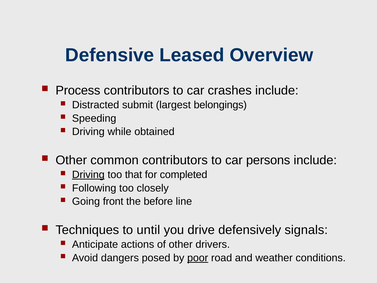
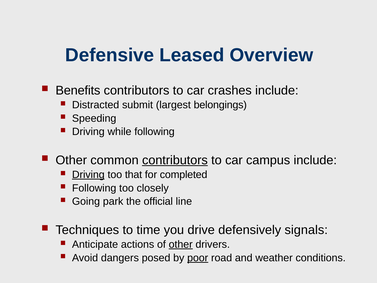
Process: Process -> Benefits (78, 90)
while obtained: obtained -> following (154, 132)
contributors underline: none -> present (175, 160)
persons: persons -> campus (268, 160)
front: front -> park (113, 201)
before: before -> official (158, 201)
until: until -> time (148, 230)
other underline: none -> present (181, 244)
